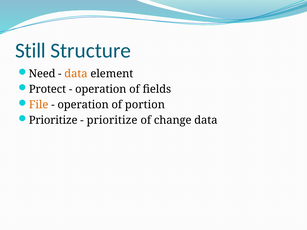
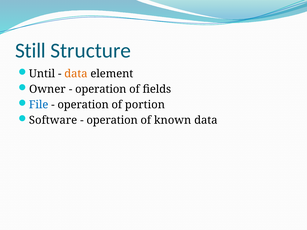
Need: Need -> Until (42, 74)
Protect: Protect -> Owner (47, 89)
File colour: orange -> blue (39, 105)
Prioritize: Prioritize -> Software (53, 120)
prioritize: prioritize -> operation (112, 120)
change: change -> known (173, 120)
